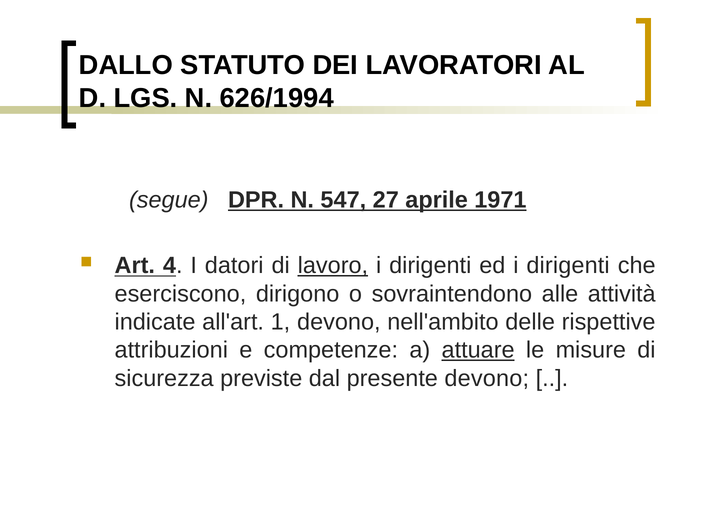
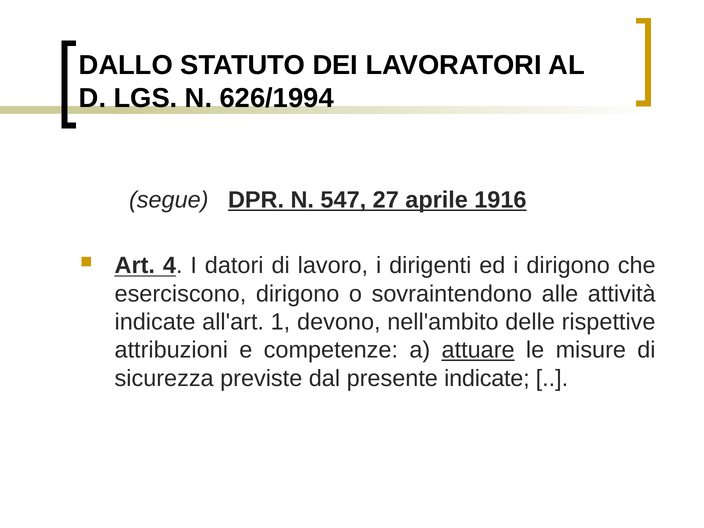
1971: 1971 -> 1916 (500, 200)
lavoro underline: present -> none (333, 266)
ed i dirigenti: dirigenti -> dirigono (568, 266)
presente devono: devono -> indicate (487, 378)
